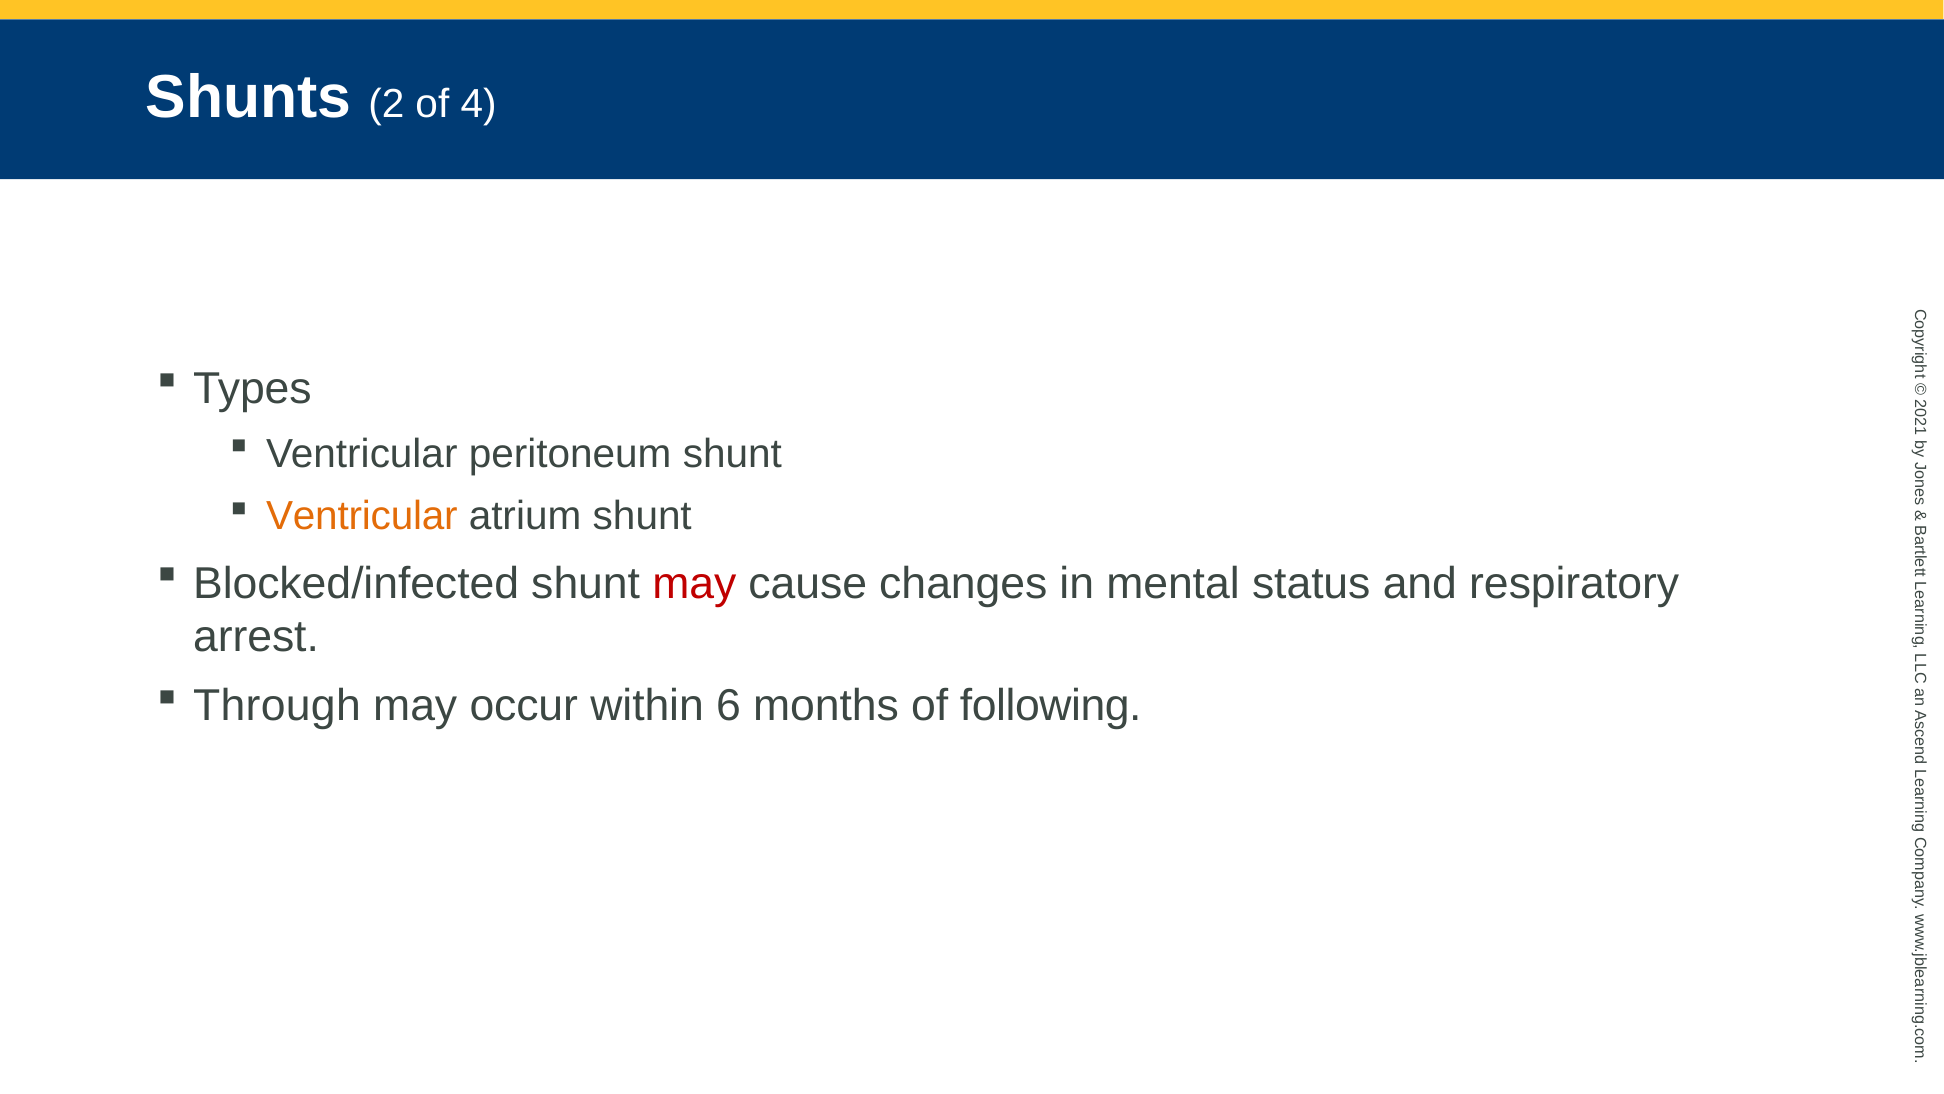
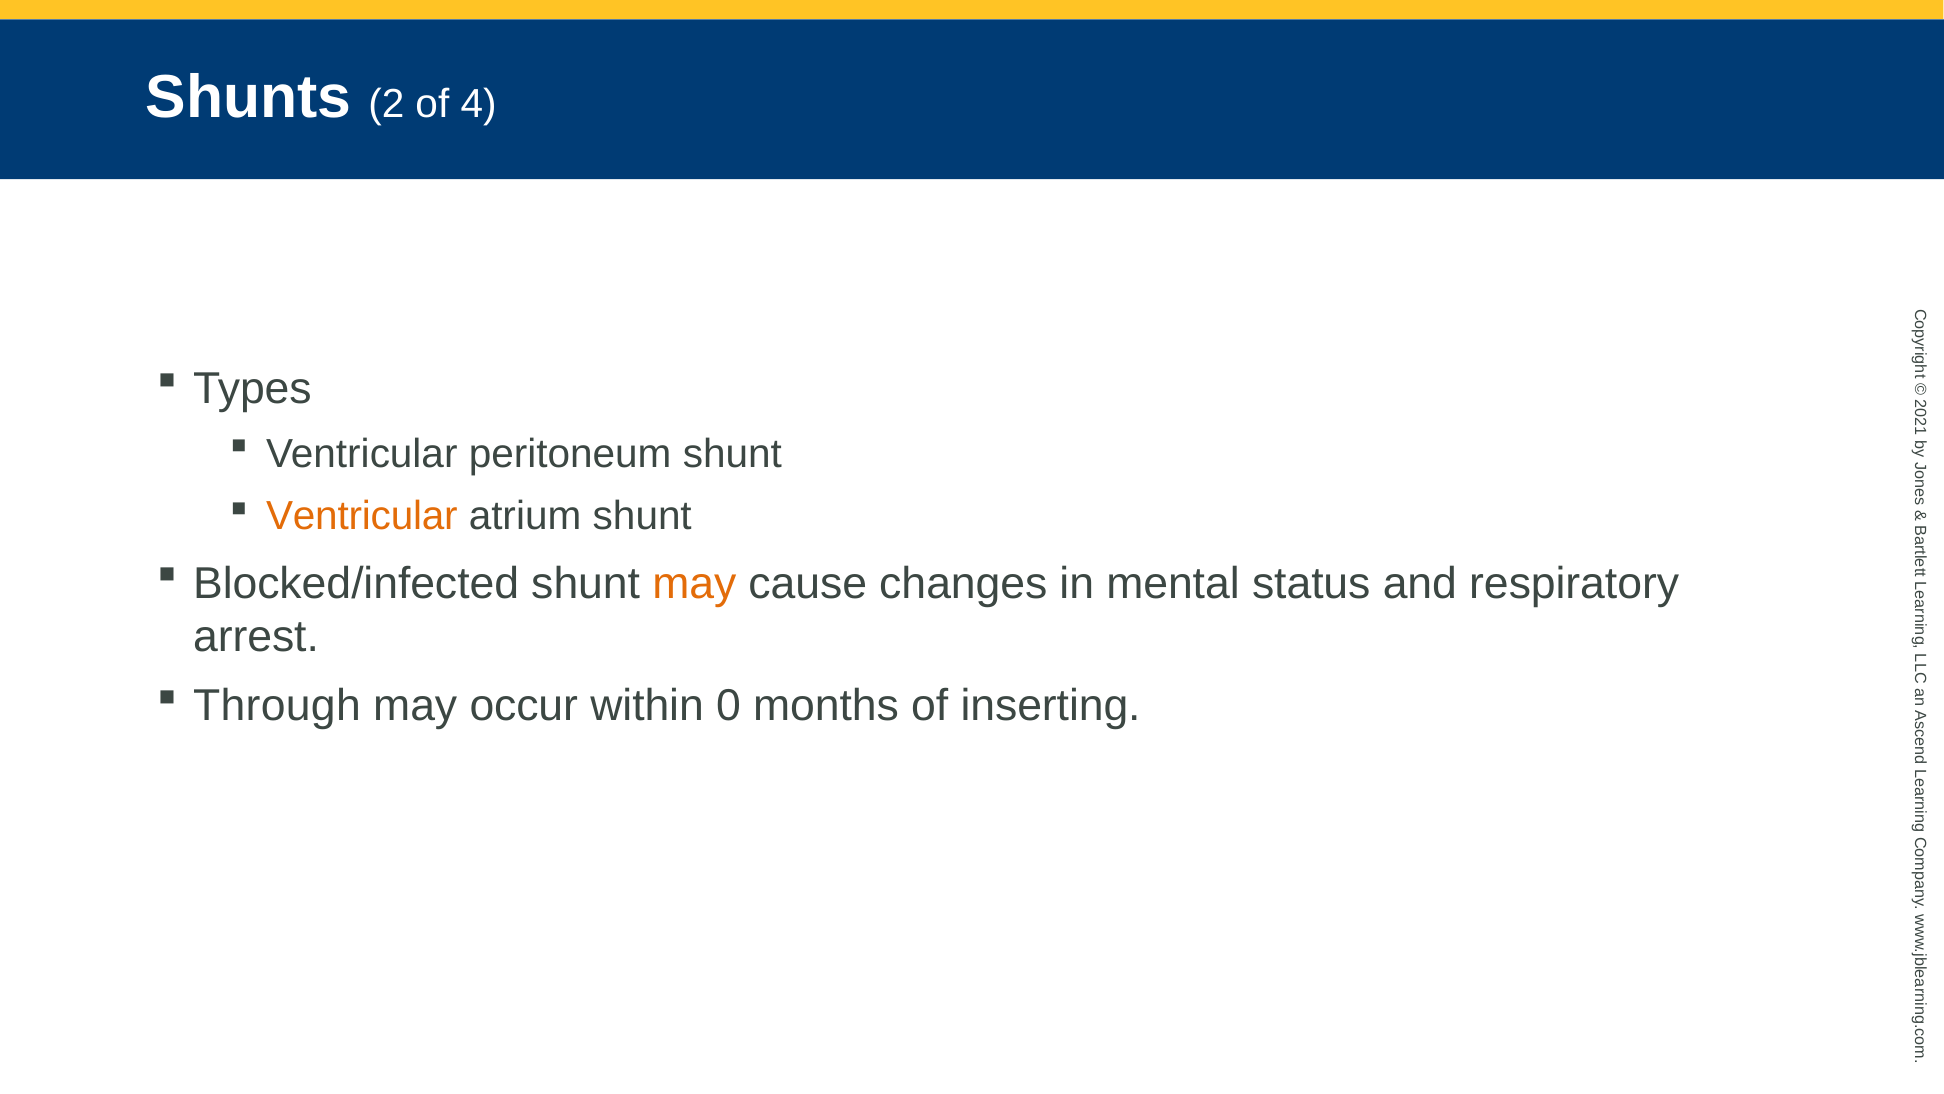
may colour: red -> orange (694, 583)
within 6: 6 -> 0 (729, 706)
following: following -> inserting (1051, 706)
